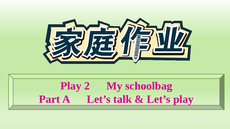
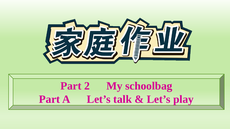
Play: Play -> Part (71, 86)
